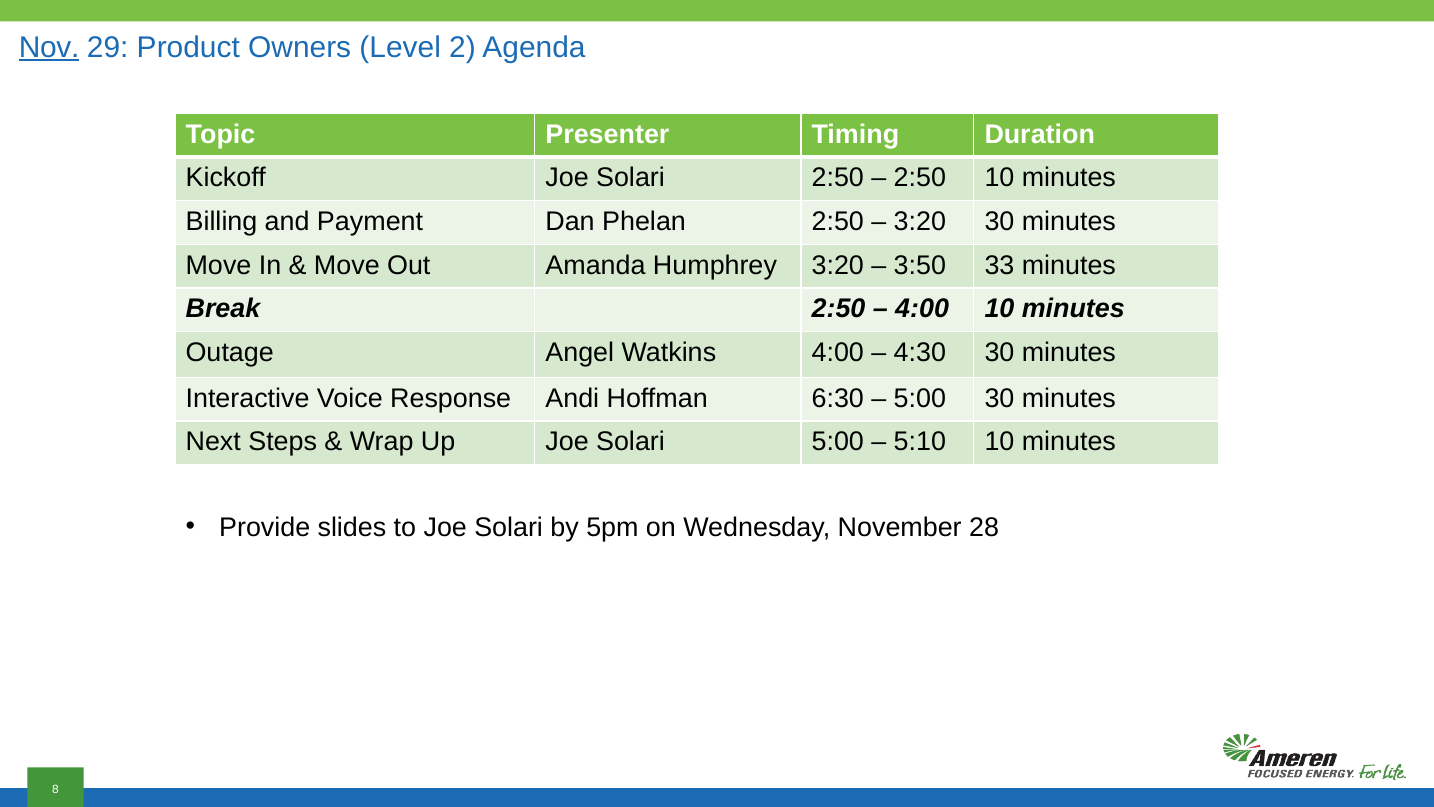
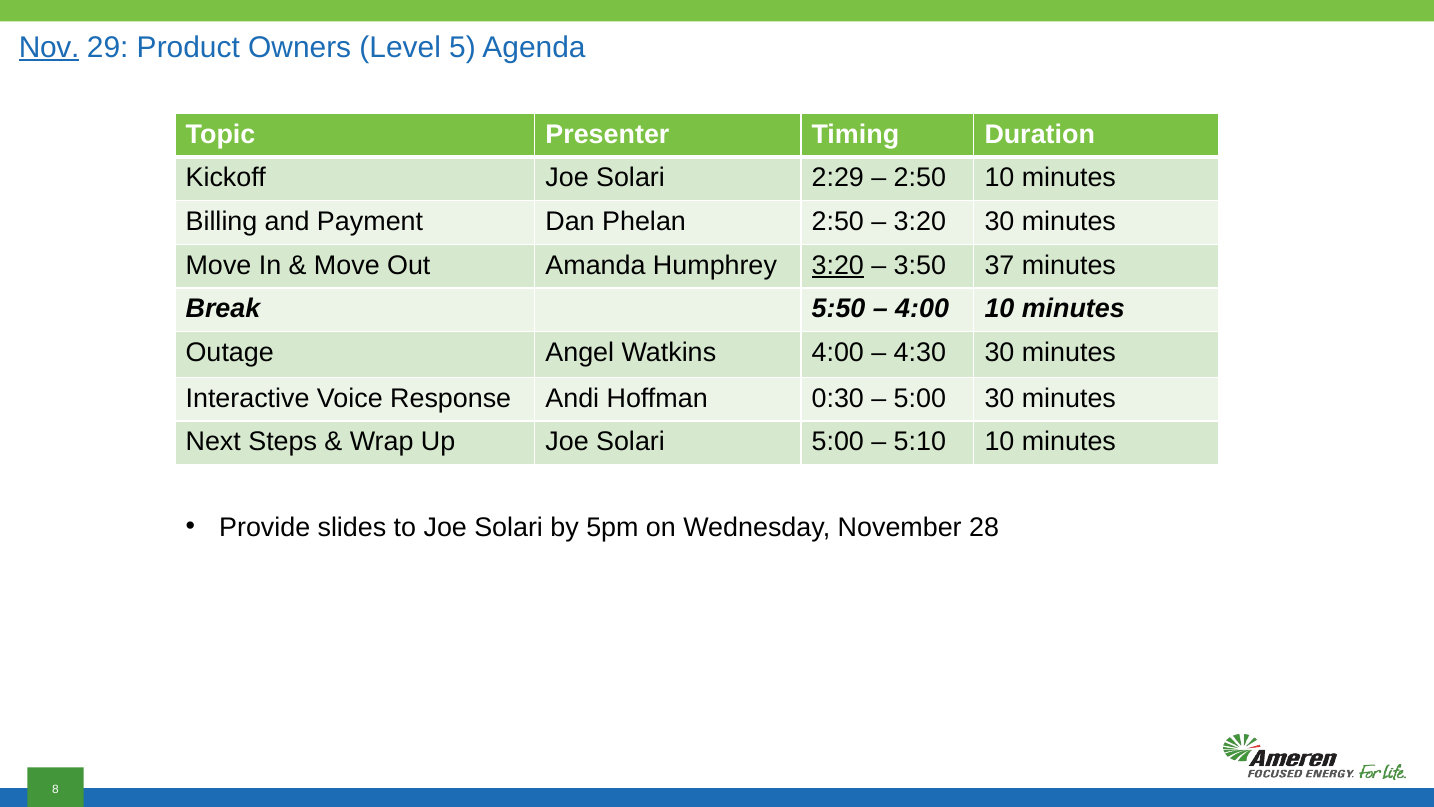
2: 2 -> 5 (462, 48)
Solari 2:50: 2:50 -> 2:29 (838, 178)
3:20 underline: none -> present (838, 265)
33: 33 -> 37 (999, 265)
Break 2:50: 2:50 -> 5:50 (839, 309)
6:30: 6:30 -> 0:30 (838, 398)
